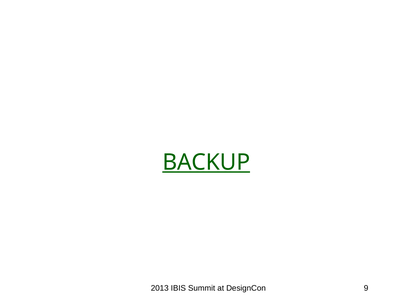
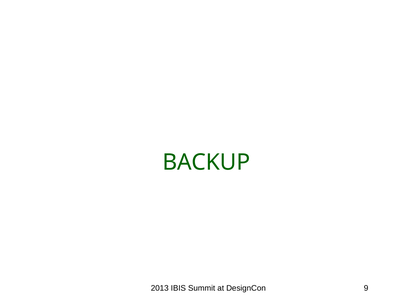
BACKUP underline: present -> none (206, 162)
